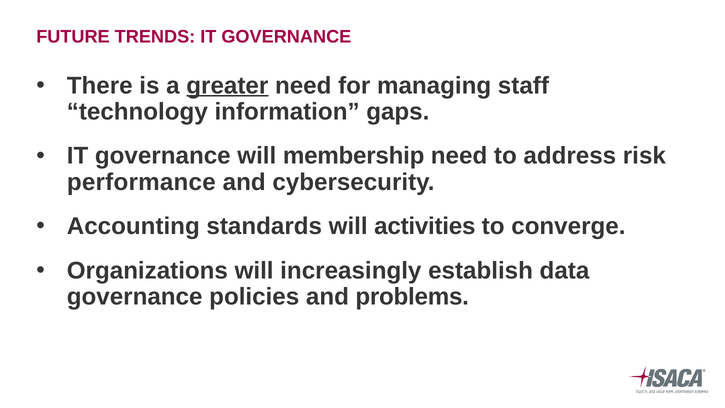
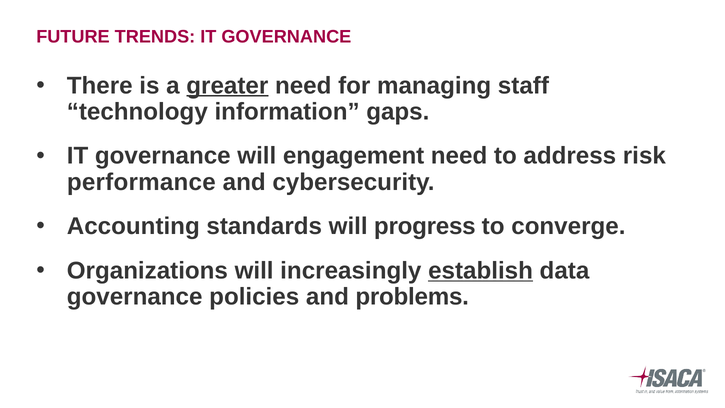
membership: membership -> engagement (354, 156)
activities: activities -> progress (425, 226)
establish underline: none -> present (481, 271)
